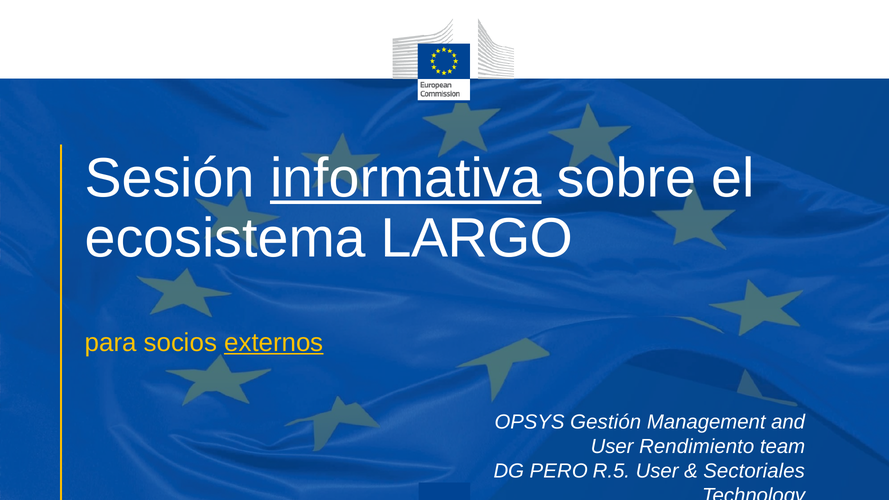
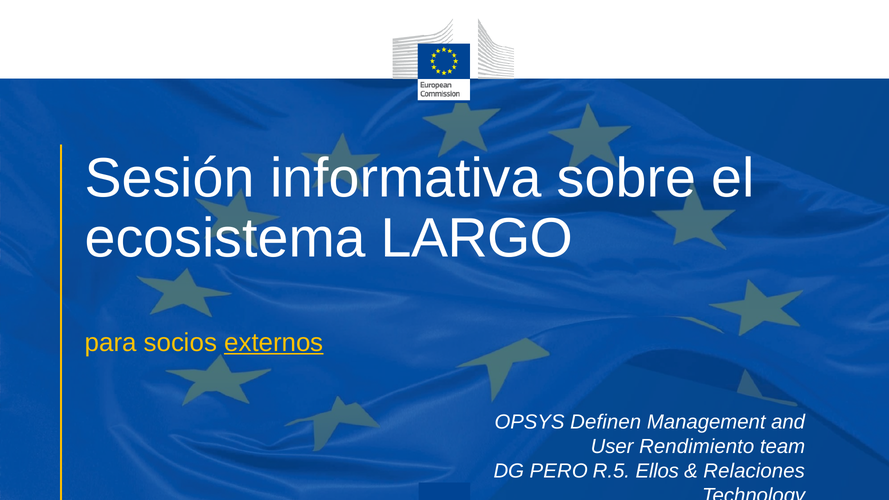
informativa underline: present -> none (406, 178)
Gestión: Gestión -> Definen (606, 422)
R.5 User: User -> Ellos (657, 471)
Sectoriales: Sectoriales -> Relaciones (754, 471)
